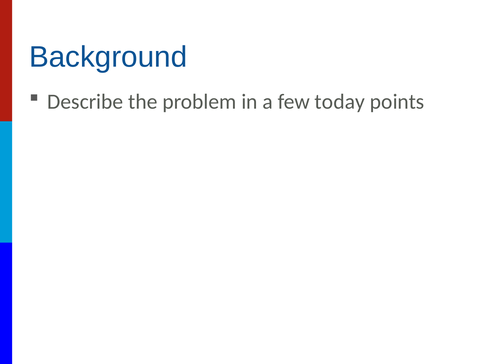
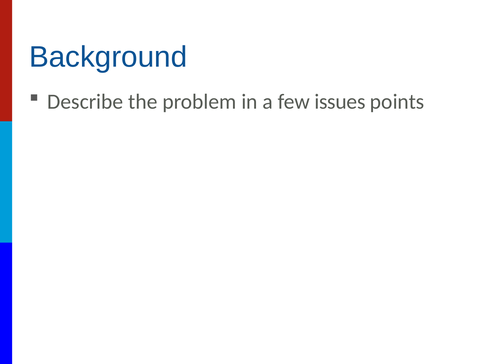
today: today -> issues (340, 102)
